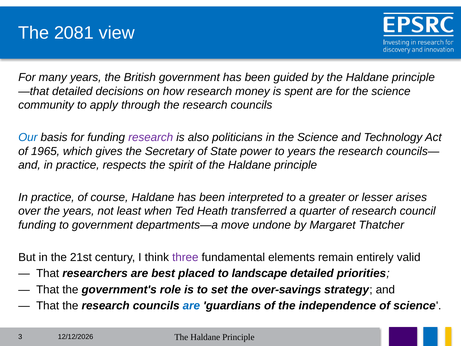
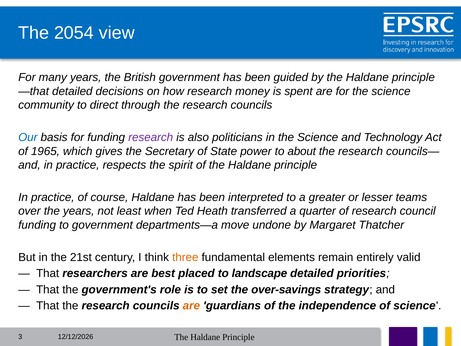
2081: 2081 -> 2054 (74, 33)
apply: apply -> direct (104, 105)
to years: years -> about (302, 151)
arises: arises -> teams (411, 197)
three colour: purple -> orange (185, 257)
are colour: blue -> orange (191, 306)
